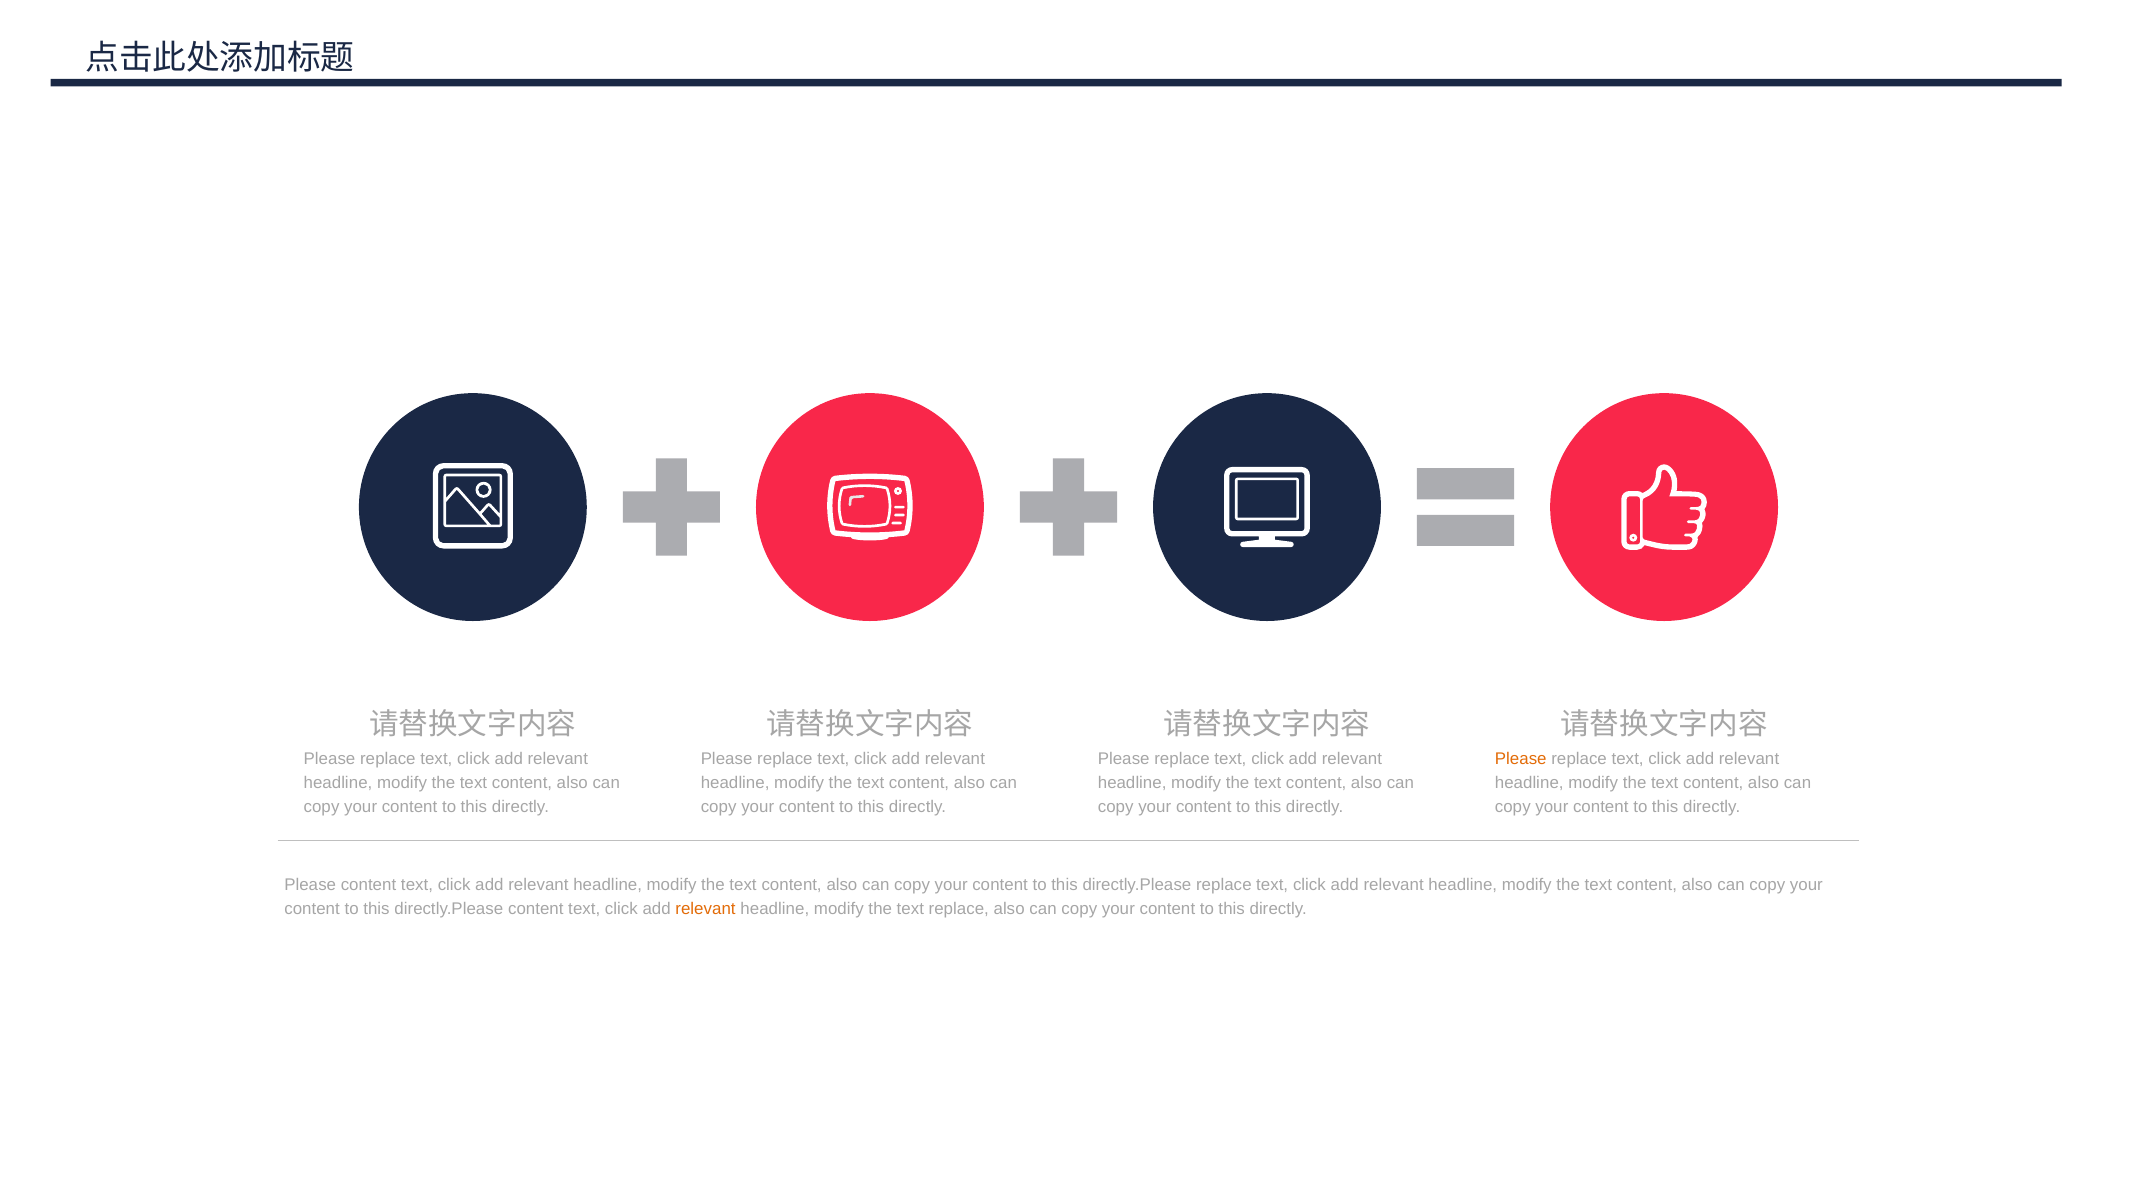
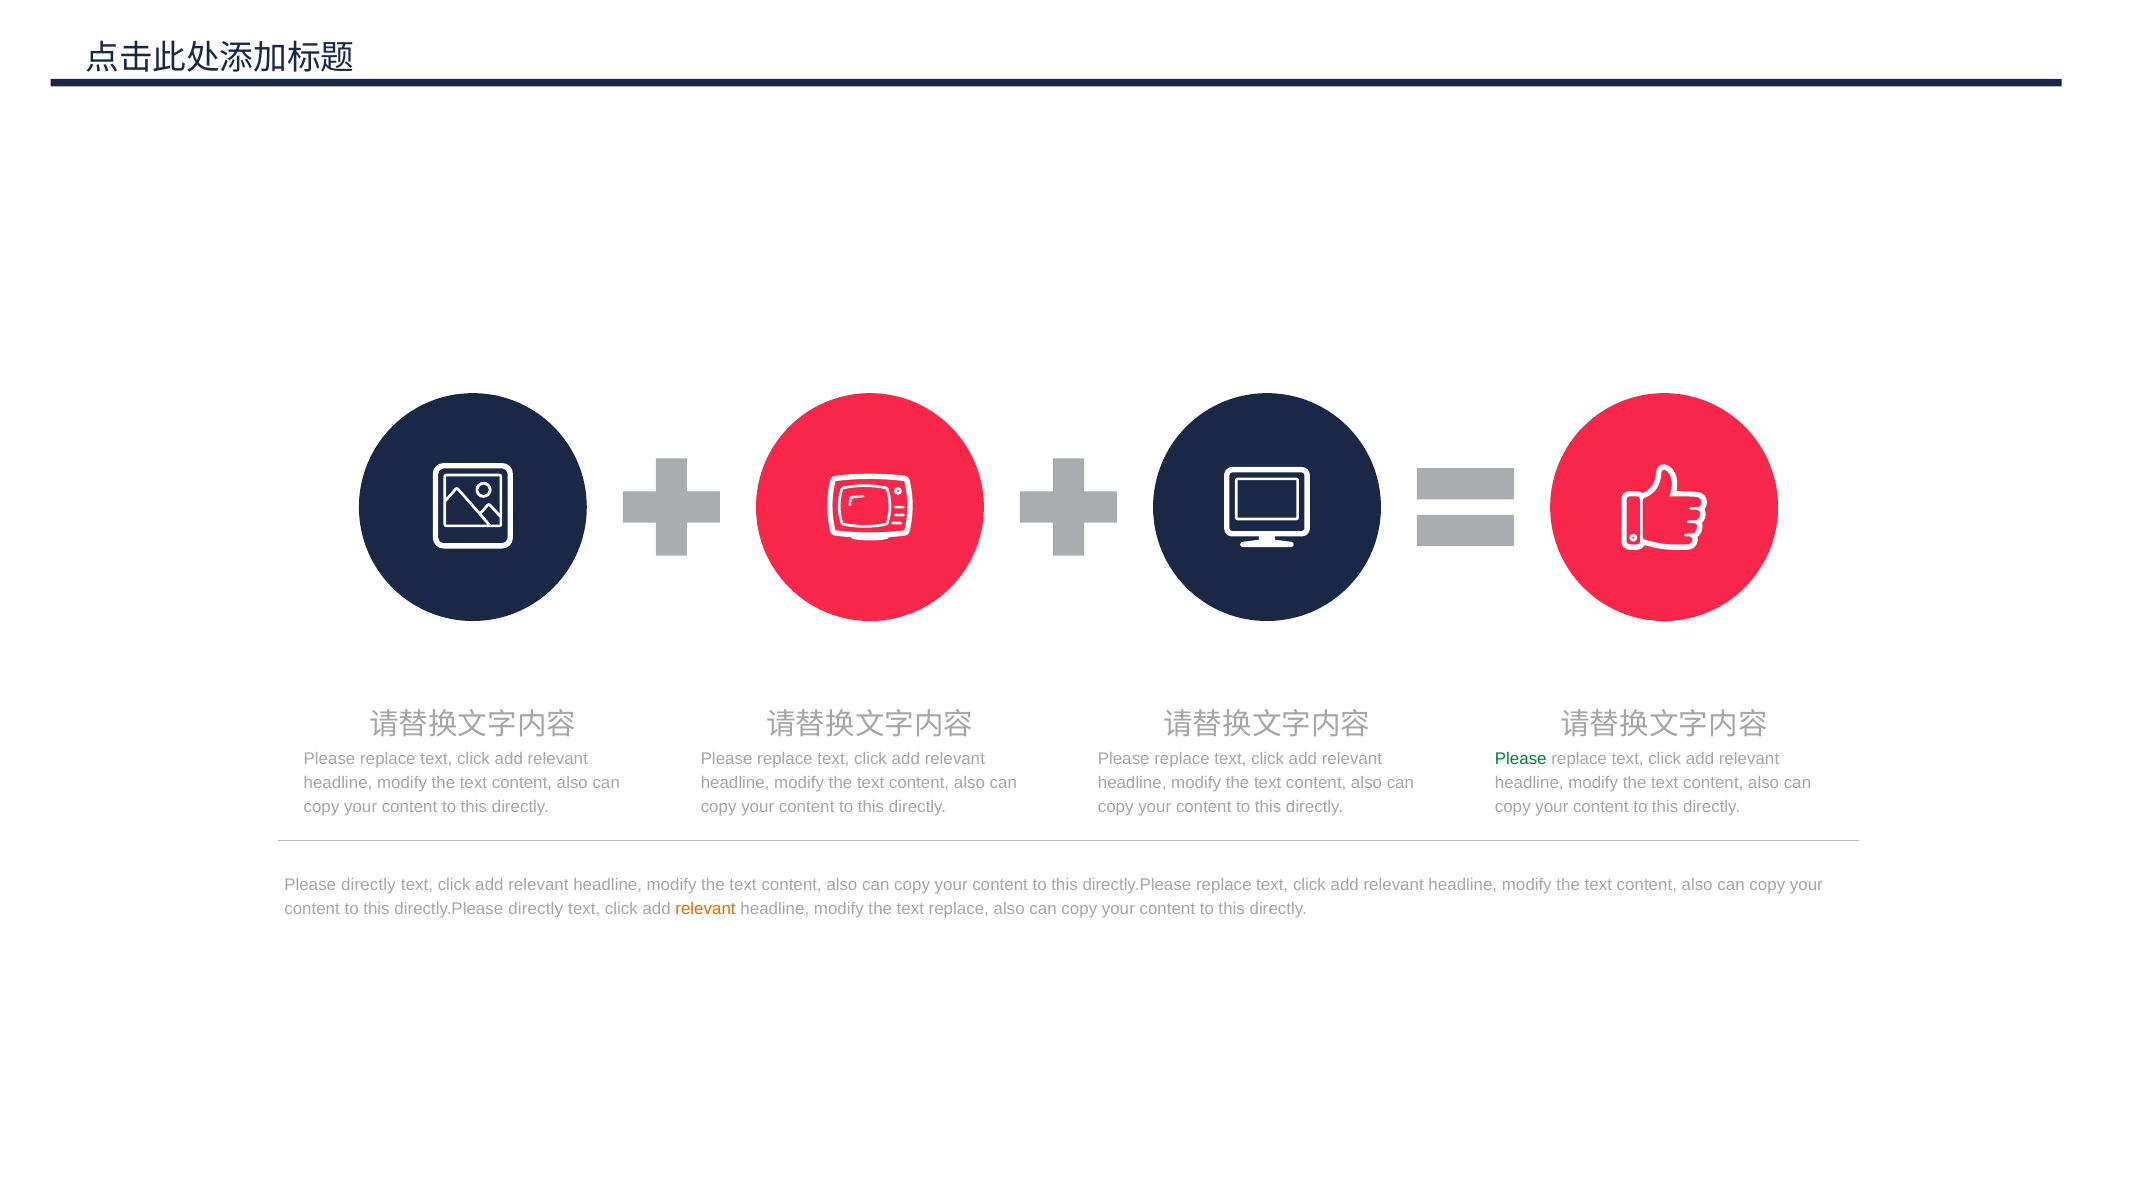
Please colour: orange -> green (1521, 759)
Please content: content -> directly (368, 885)
directly.Please content: content -> directly (536, 909)
